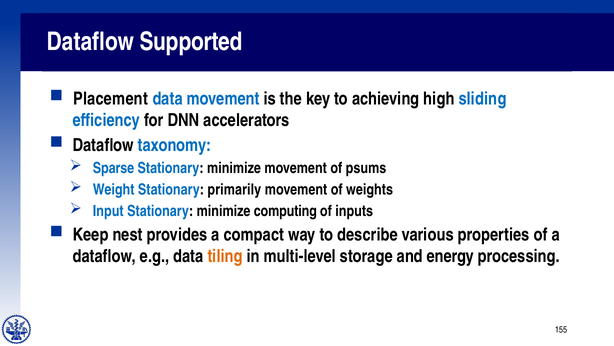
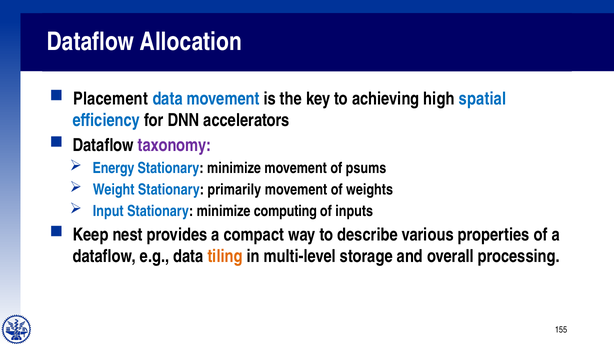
Supported: Supported -> Allocation (191, 42)
sliding: sliding -> spatial (482, 99)
taxonomy colour: blue -> purple (174, 145)
Sparse: Sparse -> Energy (114, 168)
energy: energy -> overall (450, 256)
